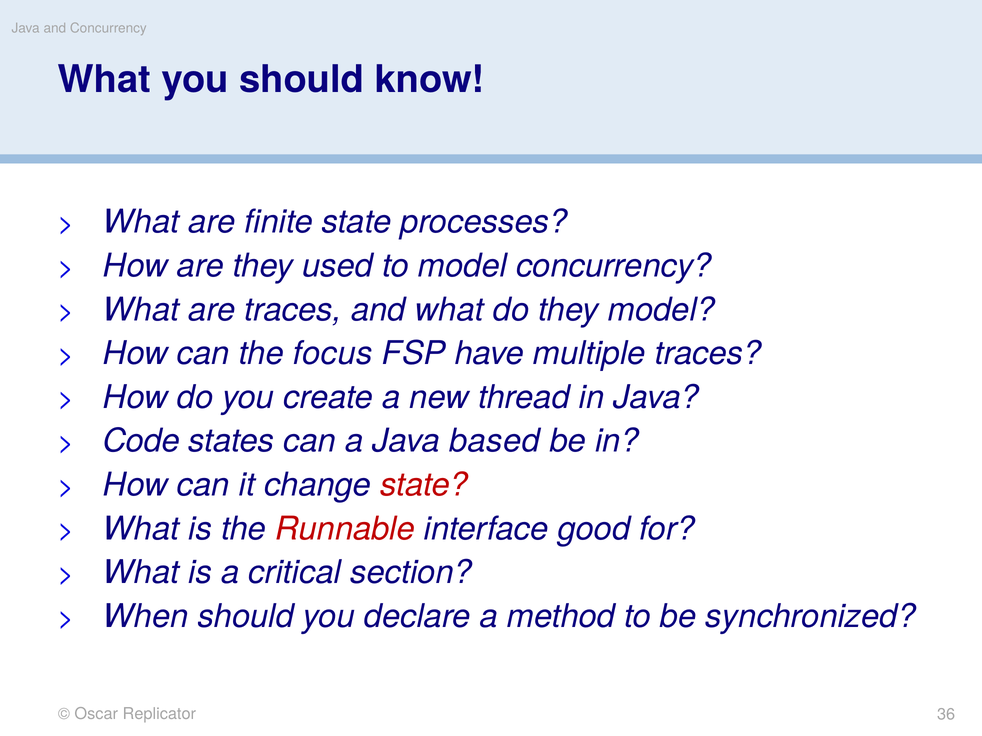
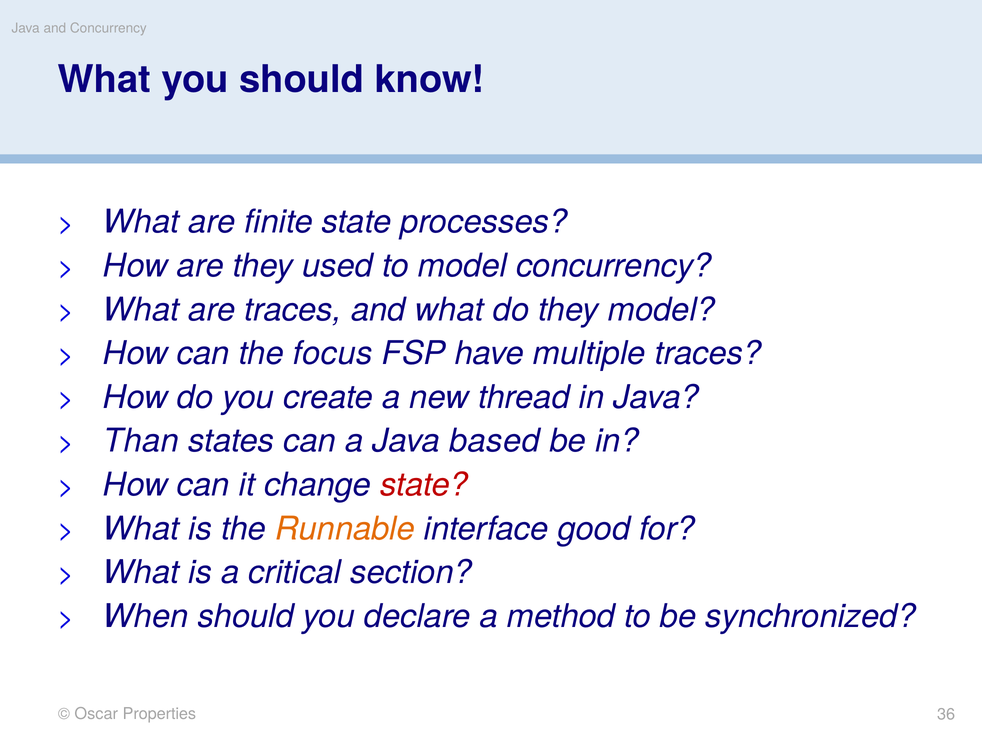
Code: Code -> Than (141, 441)
Runnable colour: red -> orange (345, 529)
Replicator: Replicator -> Properties (159, 714)
